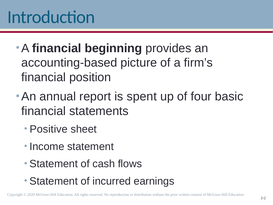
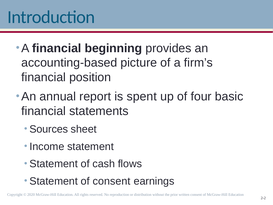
Positive: Positive -> Sources (49, 129)
of incurred: incurred -> consent (112, 181)
